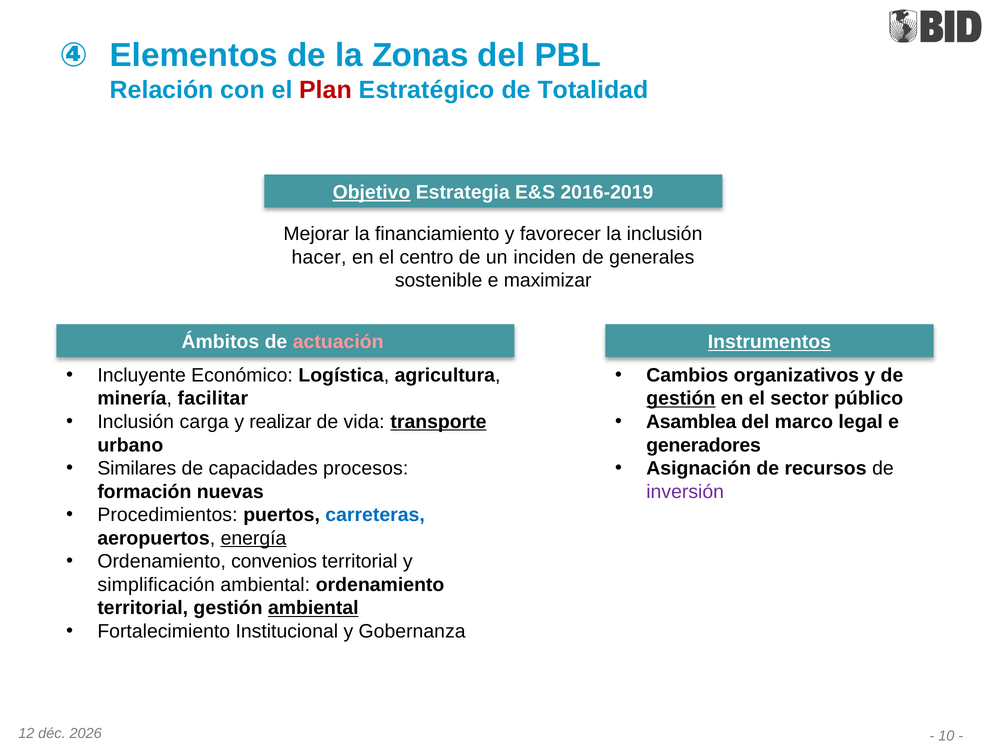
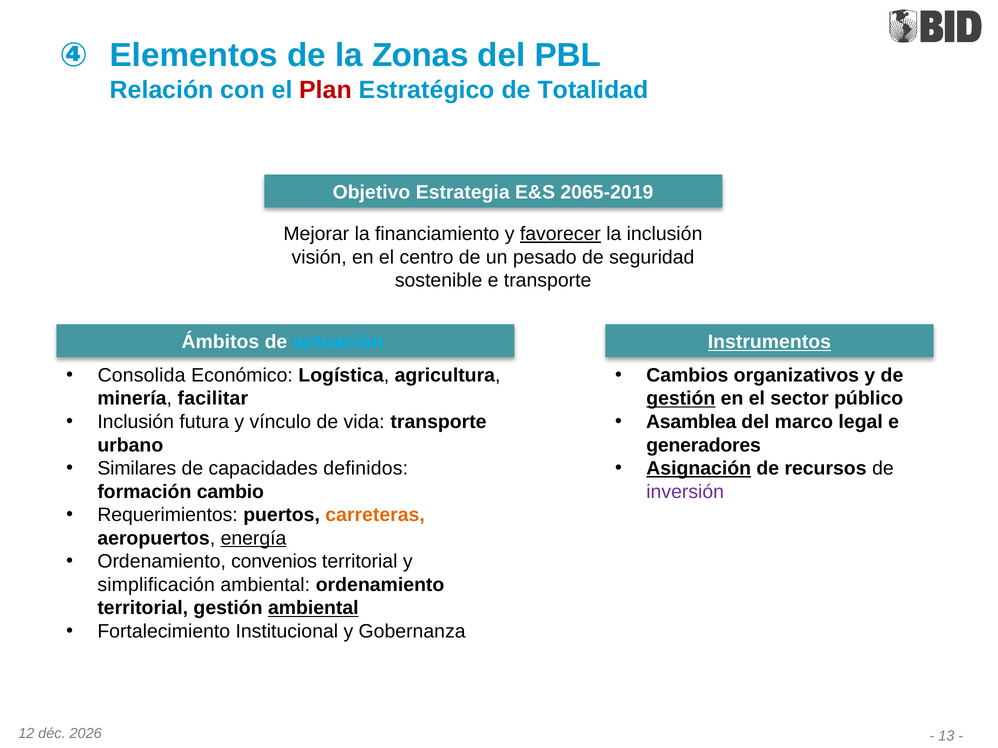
Objetivo underline: present -> none (371, 193)
2016-2019: 2016-2019 -> 2065-2019 (607, 193)
favorecer underline: none -> present (560, 234)
hacer: hacer -> visión (319, 257)
inciden: inciden -> pesado (545, 257)
generales: generales -> seguridad (652, 257)
e maximizar: maximizar -> transporte (548, 281)
actuación colour: pink -> light blue (338, 342)
Incluyente: Incluyente -> Consolida (142, 376)
carga: carga -> futura (204, 422)
realizar: realizar -> vínculo (280, 422)
transporte underline: present -> none (438, 422)
procesos: procesos -> definidos (366, 469)
Asignación underline: none -> present (699, 469)
nuevas: nuevas -> cambio (230, 492)
Procedimientos: Procedimientos -> Requerimientos (168, 515)
carreteras colour: blue -> orange (375, 515)
10: 10 -> 13 (946, 736)
